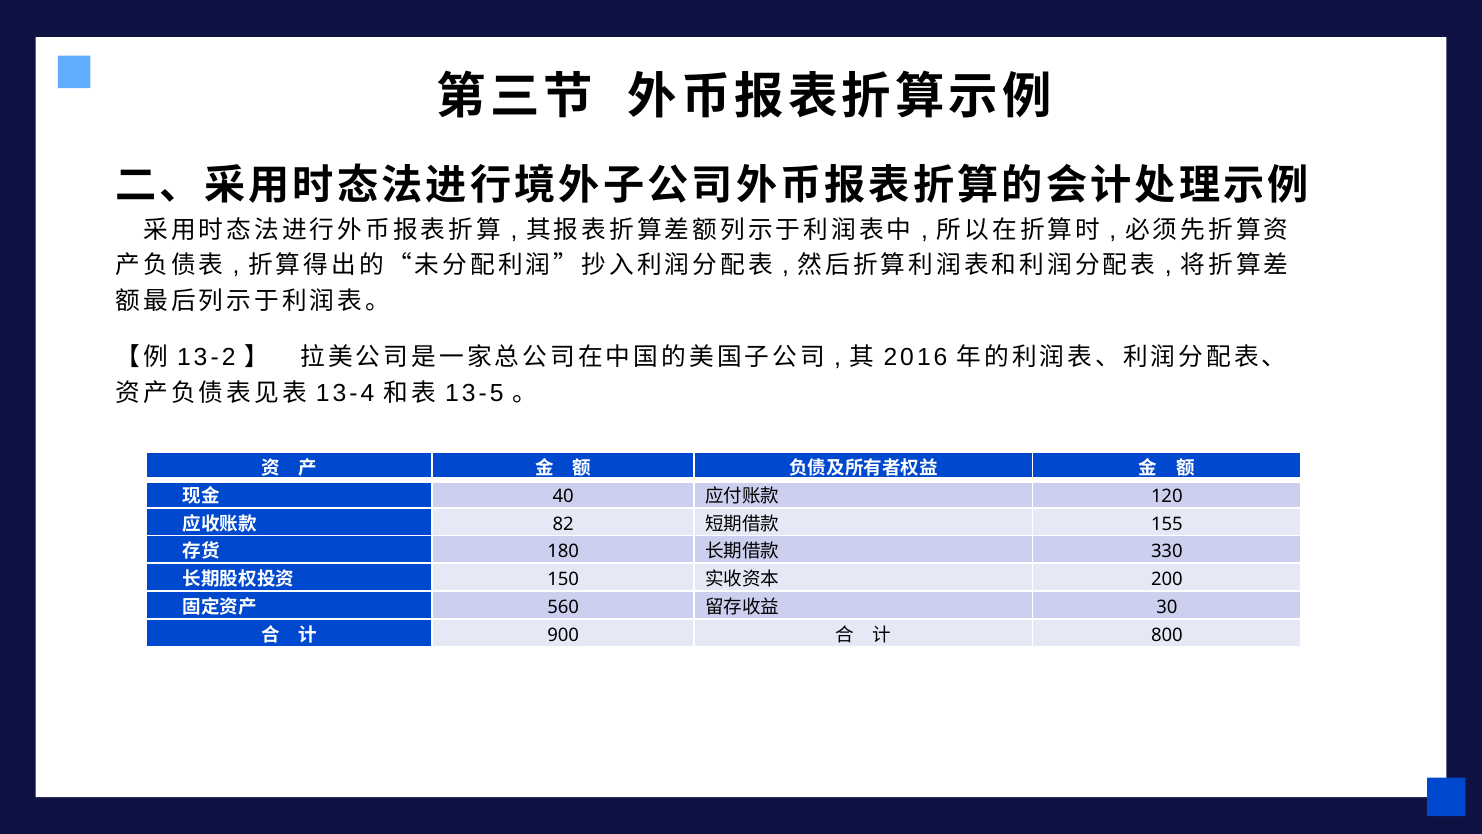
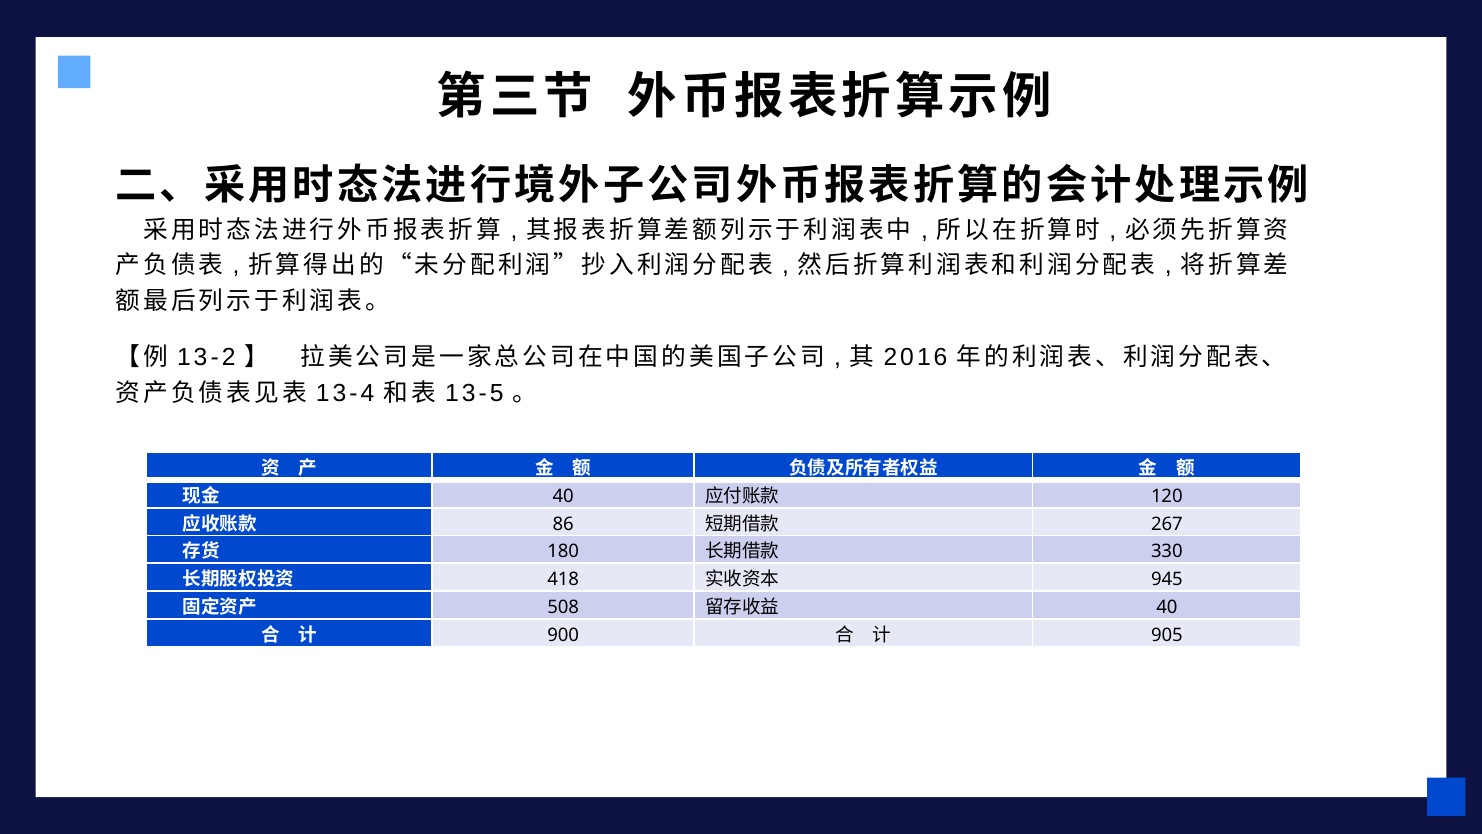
82: 82 -> 86 (563, 524)
155: 155 -> 267 (1167, 524)
150: 150 -> 418 (563, 579)
200: 200 -> 945 (1167, 579)
560: 560 -> 508 (563, 607)
30: 30 -> 40 (1167, 607)
800: 800 -> 905 (1167, 635)
